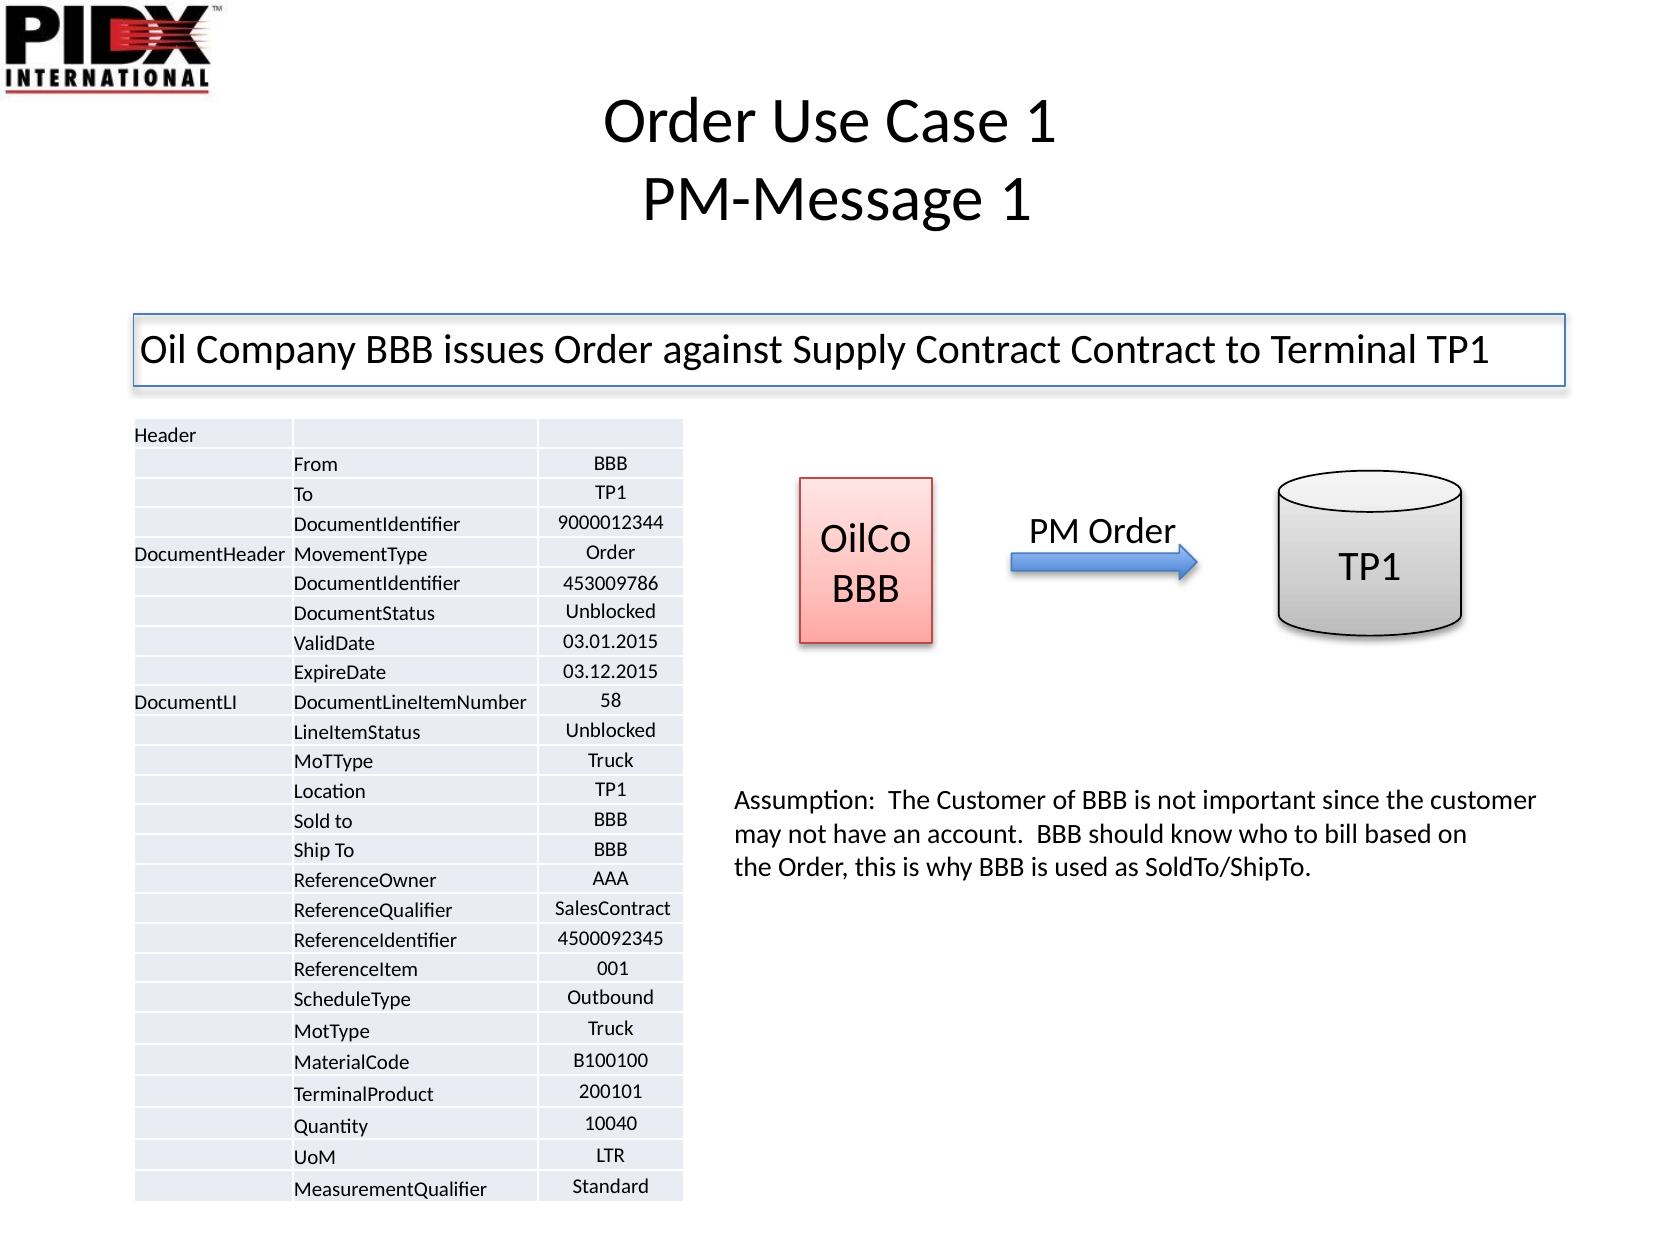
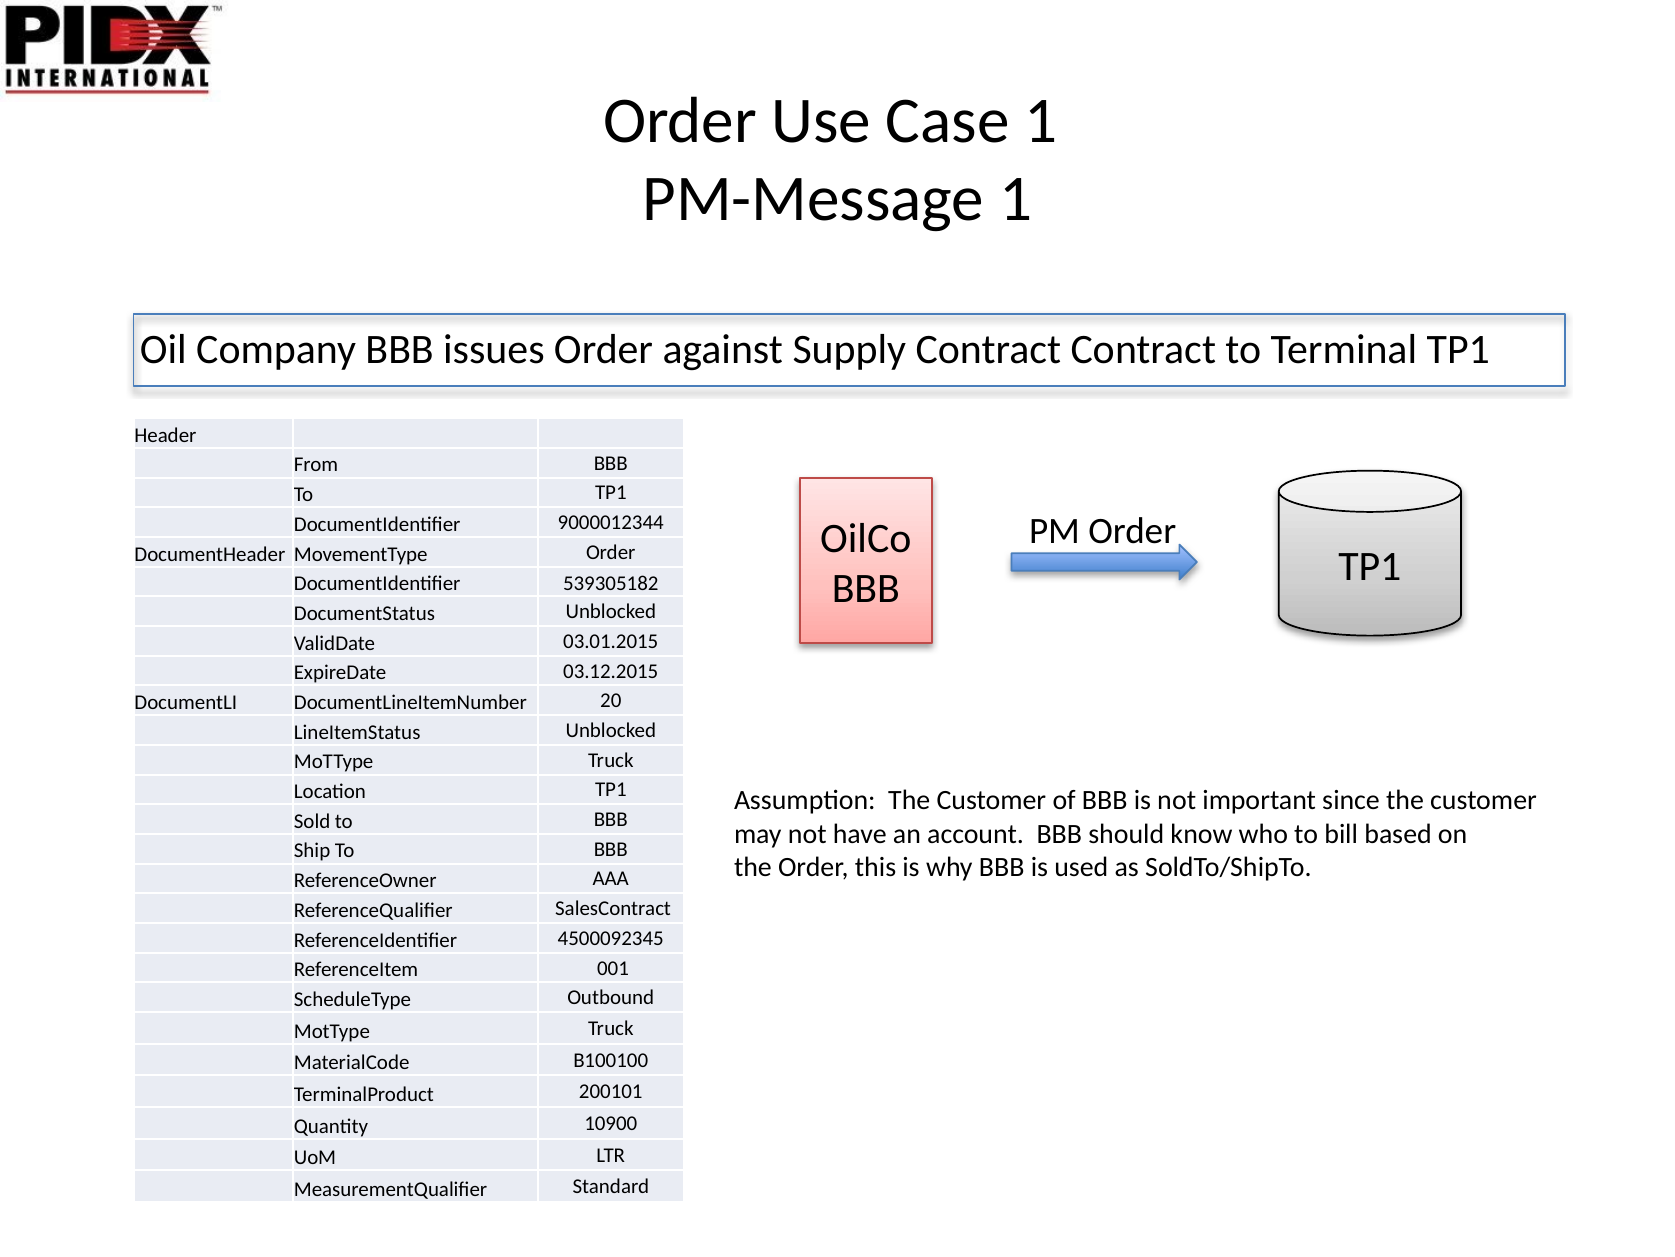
453009786: 453009786 -> 539305182 (611, 583)
58: 58 -> 20 (611, 700)
10040: 10040 -> 10900 (611, 1123)
